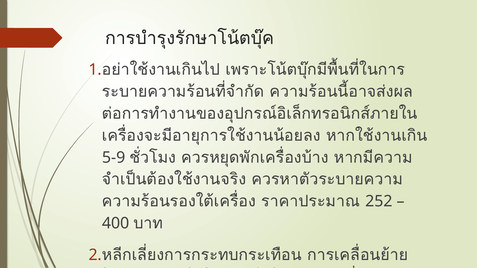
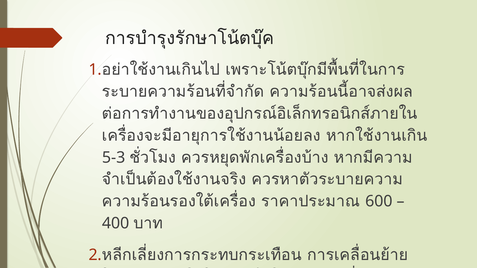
5-9: 5-9 -> 5-3 (114, 158)
252: 252 -> 600 (379, 201)
